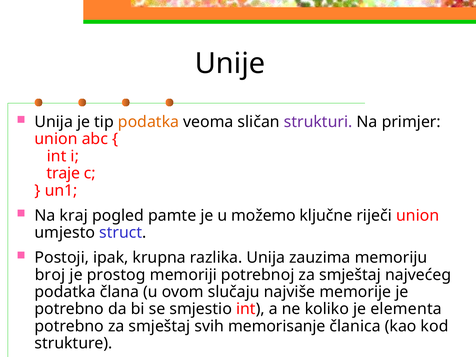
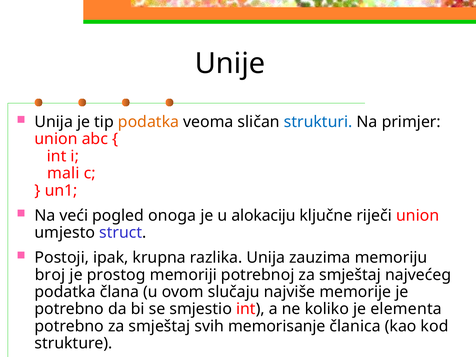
strukturi colour: purple -> blue (318, 122)
traje: traje -> mali (63, 173)
kraj: kraj -> veći (74, 216)
pamte: pamte -> onoga (172, 216)
možemo: možemo -> alokaciju (264, 216)
